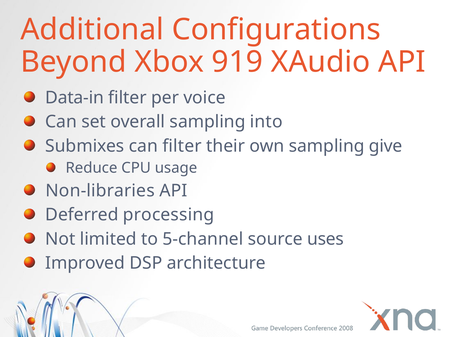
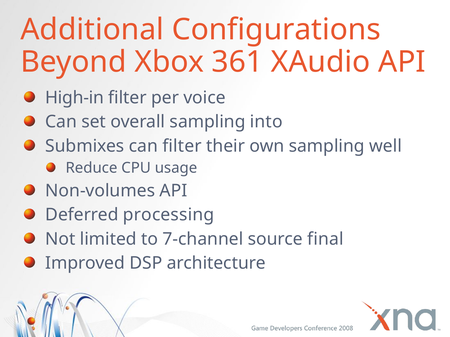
919: 919 -> 361 (237, 62)
Data-in: Data-in -> High-in (75, 98)
give: give -> well (386, 146)
Non-libraries: Non-libraries -> Non-volumes (100, 191)
5-channel: 5-channel -> 7-channel (203, 239)
uses: uses -> final (325, 239)
